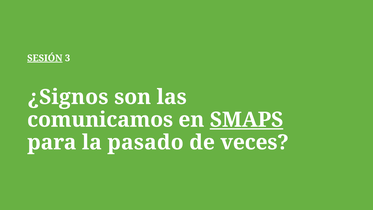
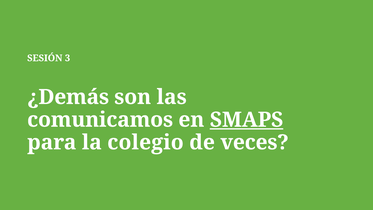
SESIÓN underline: present -> none (45, 58)
¿Signos: ¿Signos -> ¿Demás (68, 97)
pasado: pasado -> colegio (145, 142)
